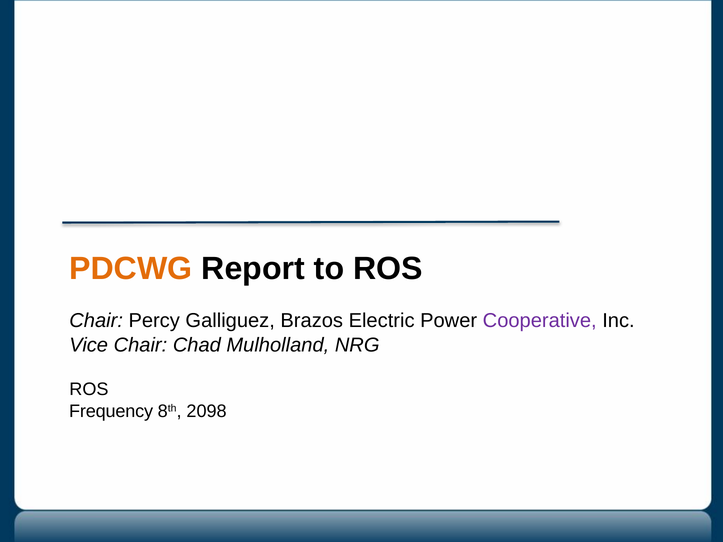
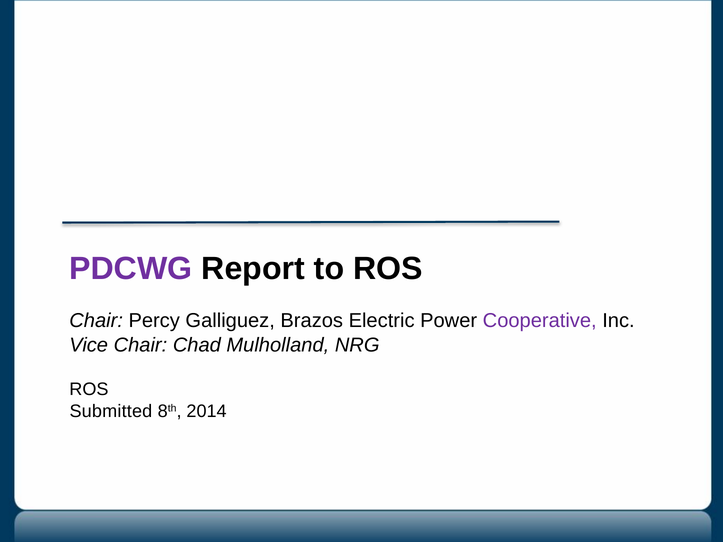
PDCWG colour: orange -> purple (131, 269)
Frequency: Frequency -> Submitted (111, 411)
2098: 2098 -> 2014 (207, 411)
